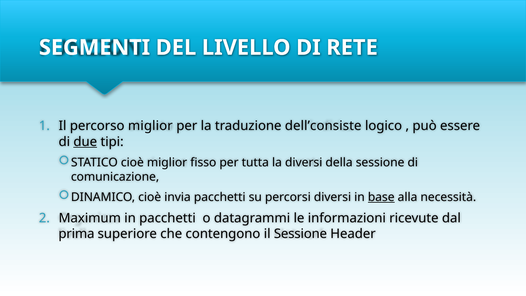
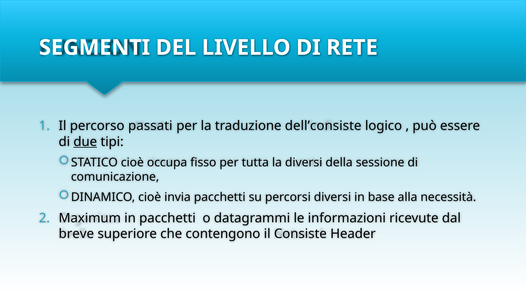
percorso miglior: miglior -> passati (150, 126)
cioè miglior: miglior -> occupa (167, 162)
base underline: present -> none (381, 197)
prima: prima -> breve (76, 234)
il Sessione: Sessione -> Consiste (300, 234)
